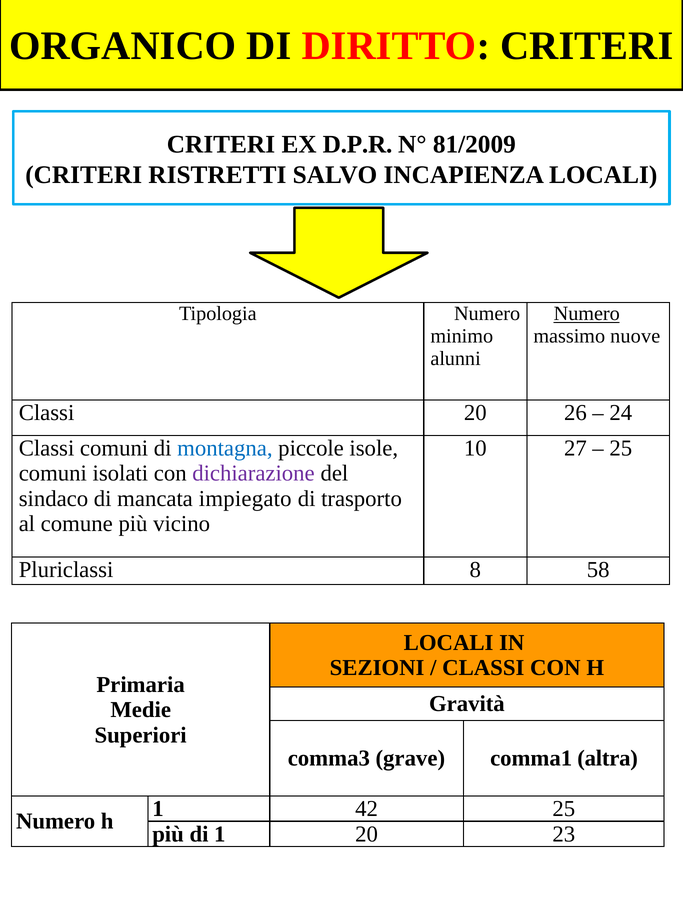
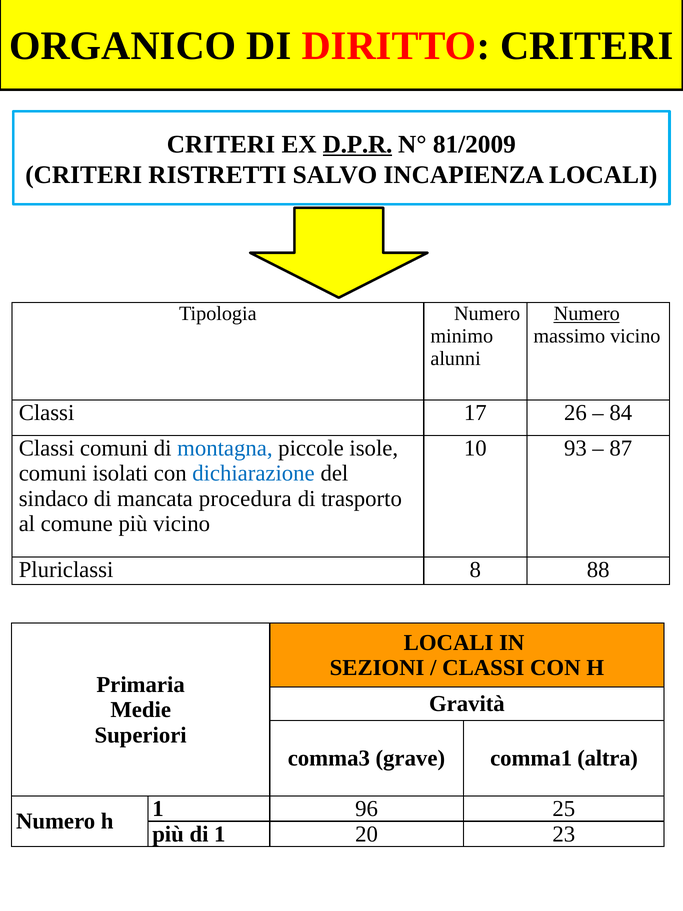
D.P.R underline: none -> present (358, 144)
massimo nuove: nuove -> vicino (635, 336)
Classi 20: 20 -> 17 (475, 413)
24: 24 -> 84 (621, 413)
27: 27 -> 93 (575, 448)
25: 25 -> 87 (621, 448)
dichiarazione colour: purple -> blue (254, 473)
impiegato: impiegato -> procedura (245, 498)
58: 58 -> 88 (598, 570)
42: 42 -> 96 (367, 809)
